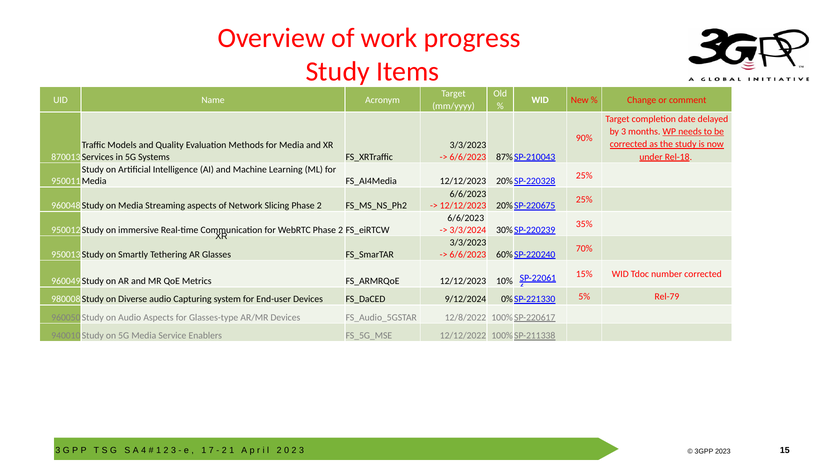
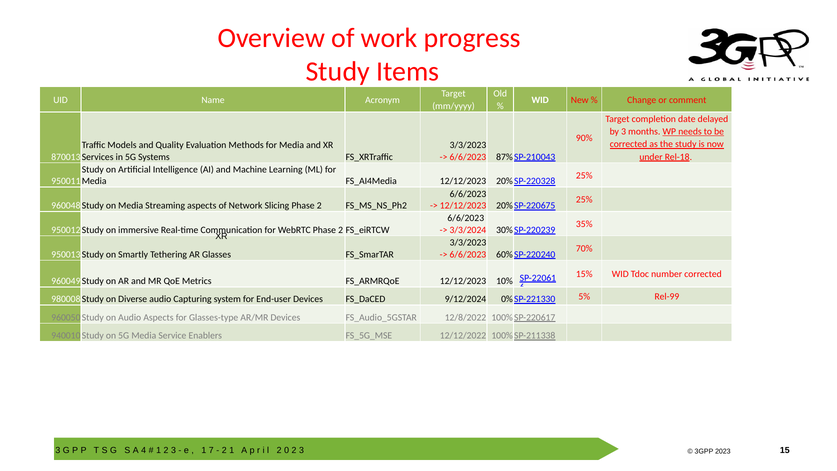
Rel-79: Rel-79 -> Rel-99 (667, 296)
